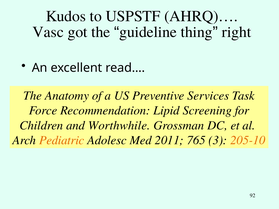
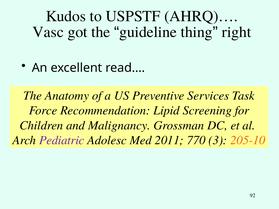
Worthwhile: Worthwhile -> Malignancy (119, 125)
Pediatric colour: orange -> purple (62, 140)
765: 765 -> 770 (196, 140)
